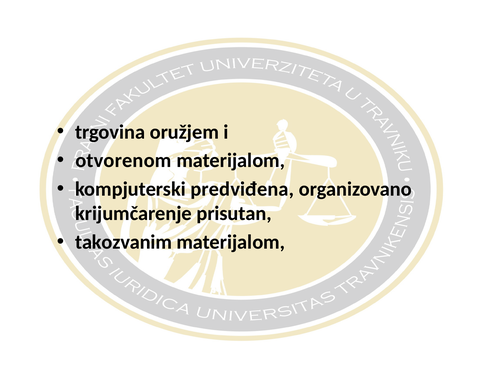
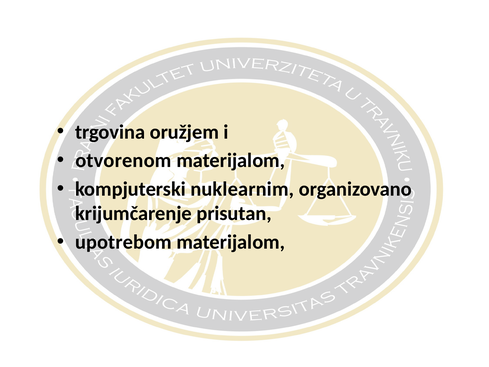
predviđena: predviđena -> nuklearnim (242, 189)
takozvanim: takozvanim -> upotrebom (123, 242)
